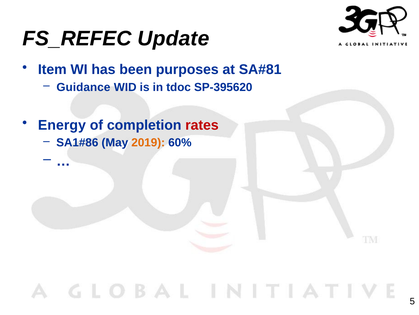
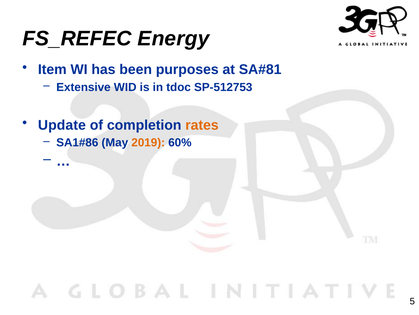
Update: Update -> Energy (173, 38)
Guidance: Guidance -> Extensive (83, 87)
SP-395620: SP-395620 -> SP-512753 (223, 87)
Energy: Energy -> Update (62, 125)
rates colour: red -> orange (202, 125)
